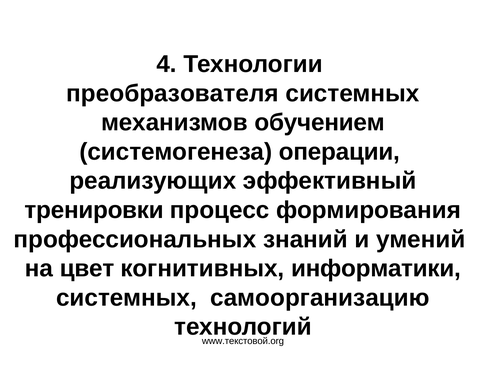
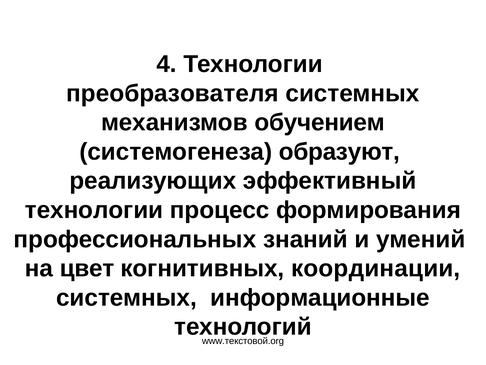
операции: операции -> образуют (339, 151)
тренировки: тренировки -> технологии (94, 210)
информатики: информатики -> координации (376, 268)
самоорганизацию: самоорганизацию -> информационные (320, 297)
